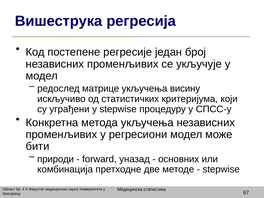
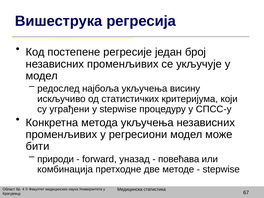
матрице: матрице -> најбоља (101, 89)
основних: основних -> повећава (179, 159)
